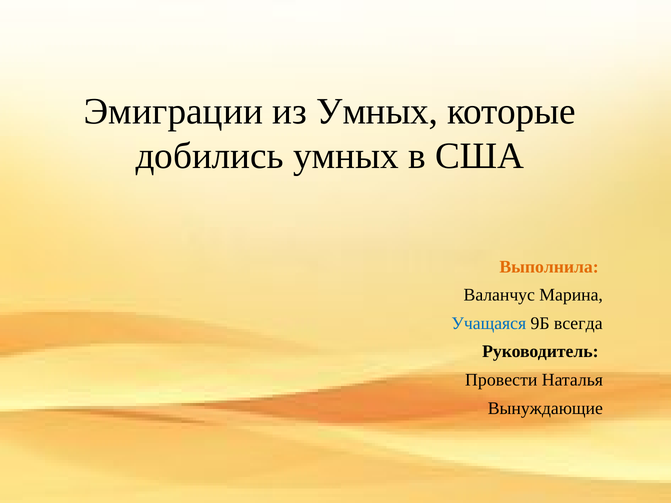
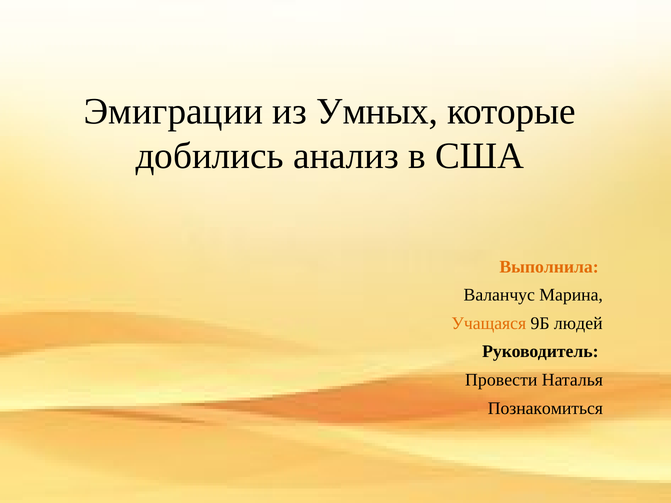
добились умных: умных -> анализ (346, 156)
Учащаяся colour: blue -> orange (489, 323)
всегда: всегда -> людей (578, 323)
Вынуждающие: Вынуждающие -> Познакомиться (545, 408)
